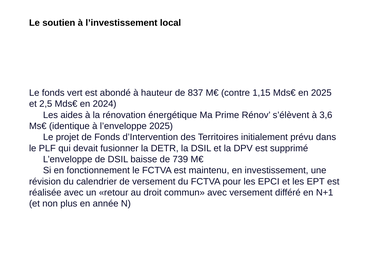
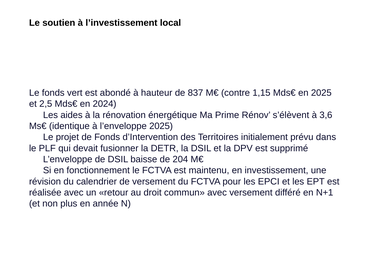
739: 739 -> 204 (180, 160)
